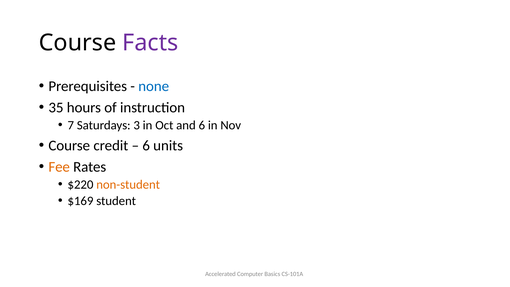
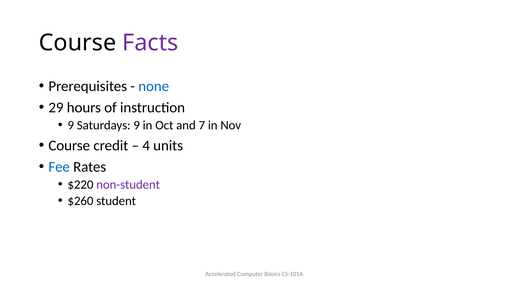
35: 35 -> 29 (56, 108)
7: 7 -> 9 (71, 125)
Saturdays 3: 3 -> 9 (137, 125)
and 6: 6 -> 7 (202, 125)
6: 6 -> 4 (146, 145)
Fee colour: orange -> blue (59, 167)
non-student colour: orange -> purple (128, 184)
$169: $169 -> $260 (80, 201)
